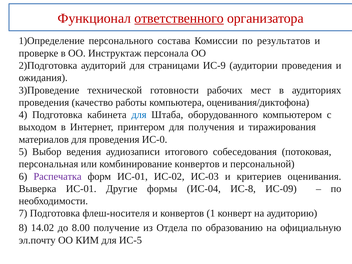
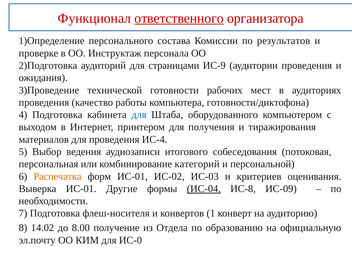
оценивания/диктофона: оценивания/диктофона -> готовности/диктофона (258, 102)
ИС-0: ИС-0 -> ИС-4 (155, 139)
комбинирование конвертов: конвертов -> категорий (197, 164)
Распечатка colour: purple -> orange (58, 176)
ИС-04 underline: none -> present (204, 189)
ИС-5: ИС-5 -> ИС-0 (130, 240)
